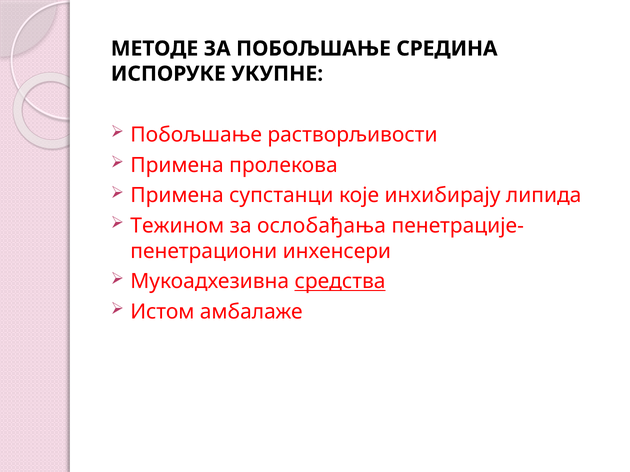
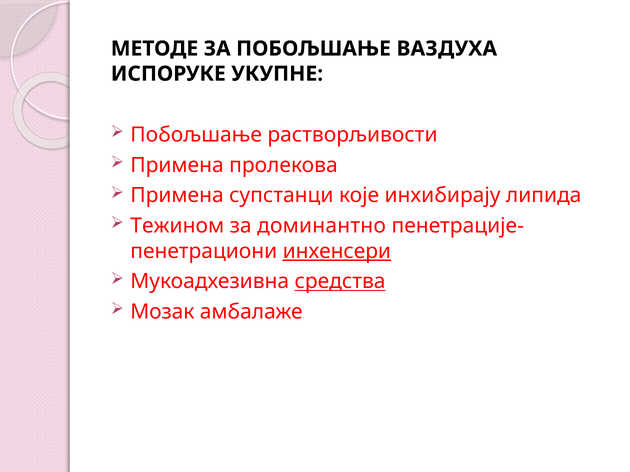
СРЕДИНА: СРЕДИНА -> ВАЗДУХА (447, 49)
ослобађања: ослобађања -> доминантно (321, 226)
инхенсери underline: none -> present (337, 251)
Истом: Истом -> Мозак (162, 312)
